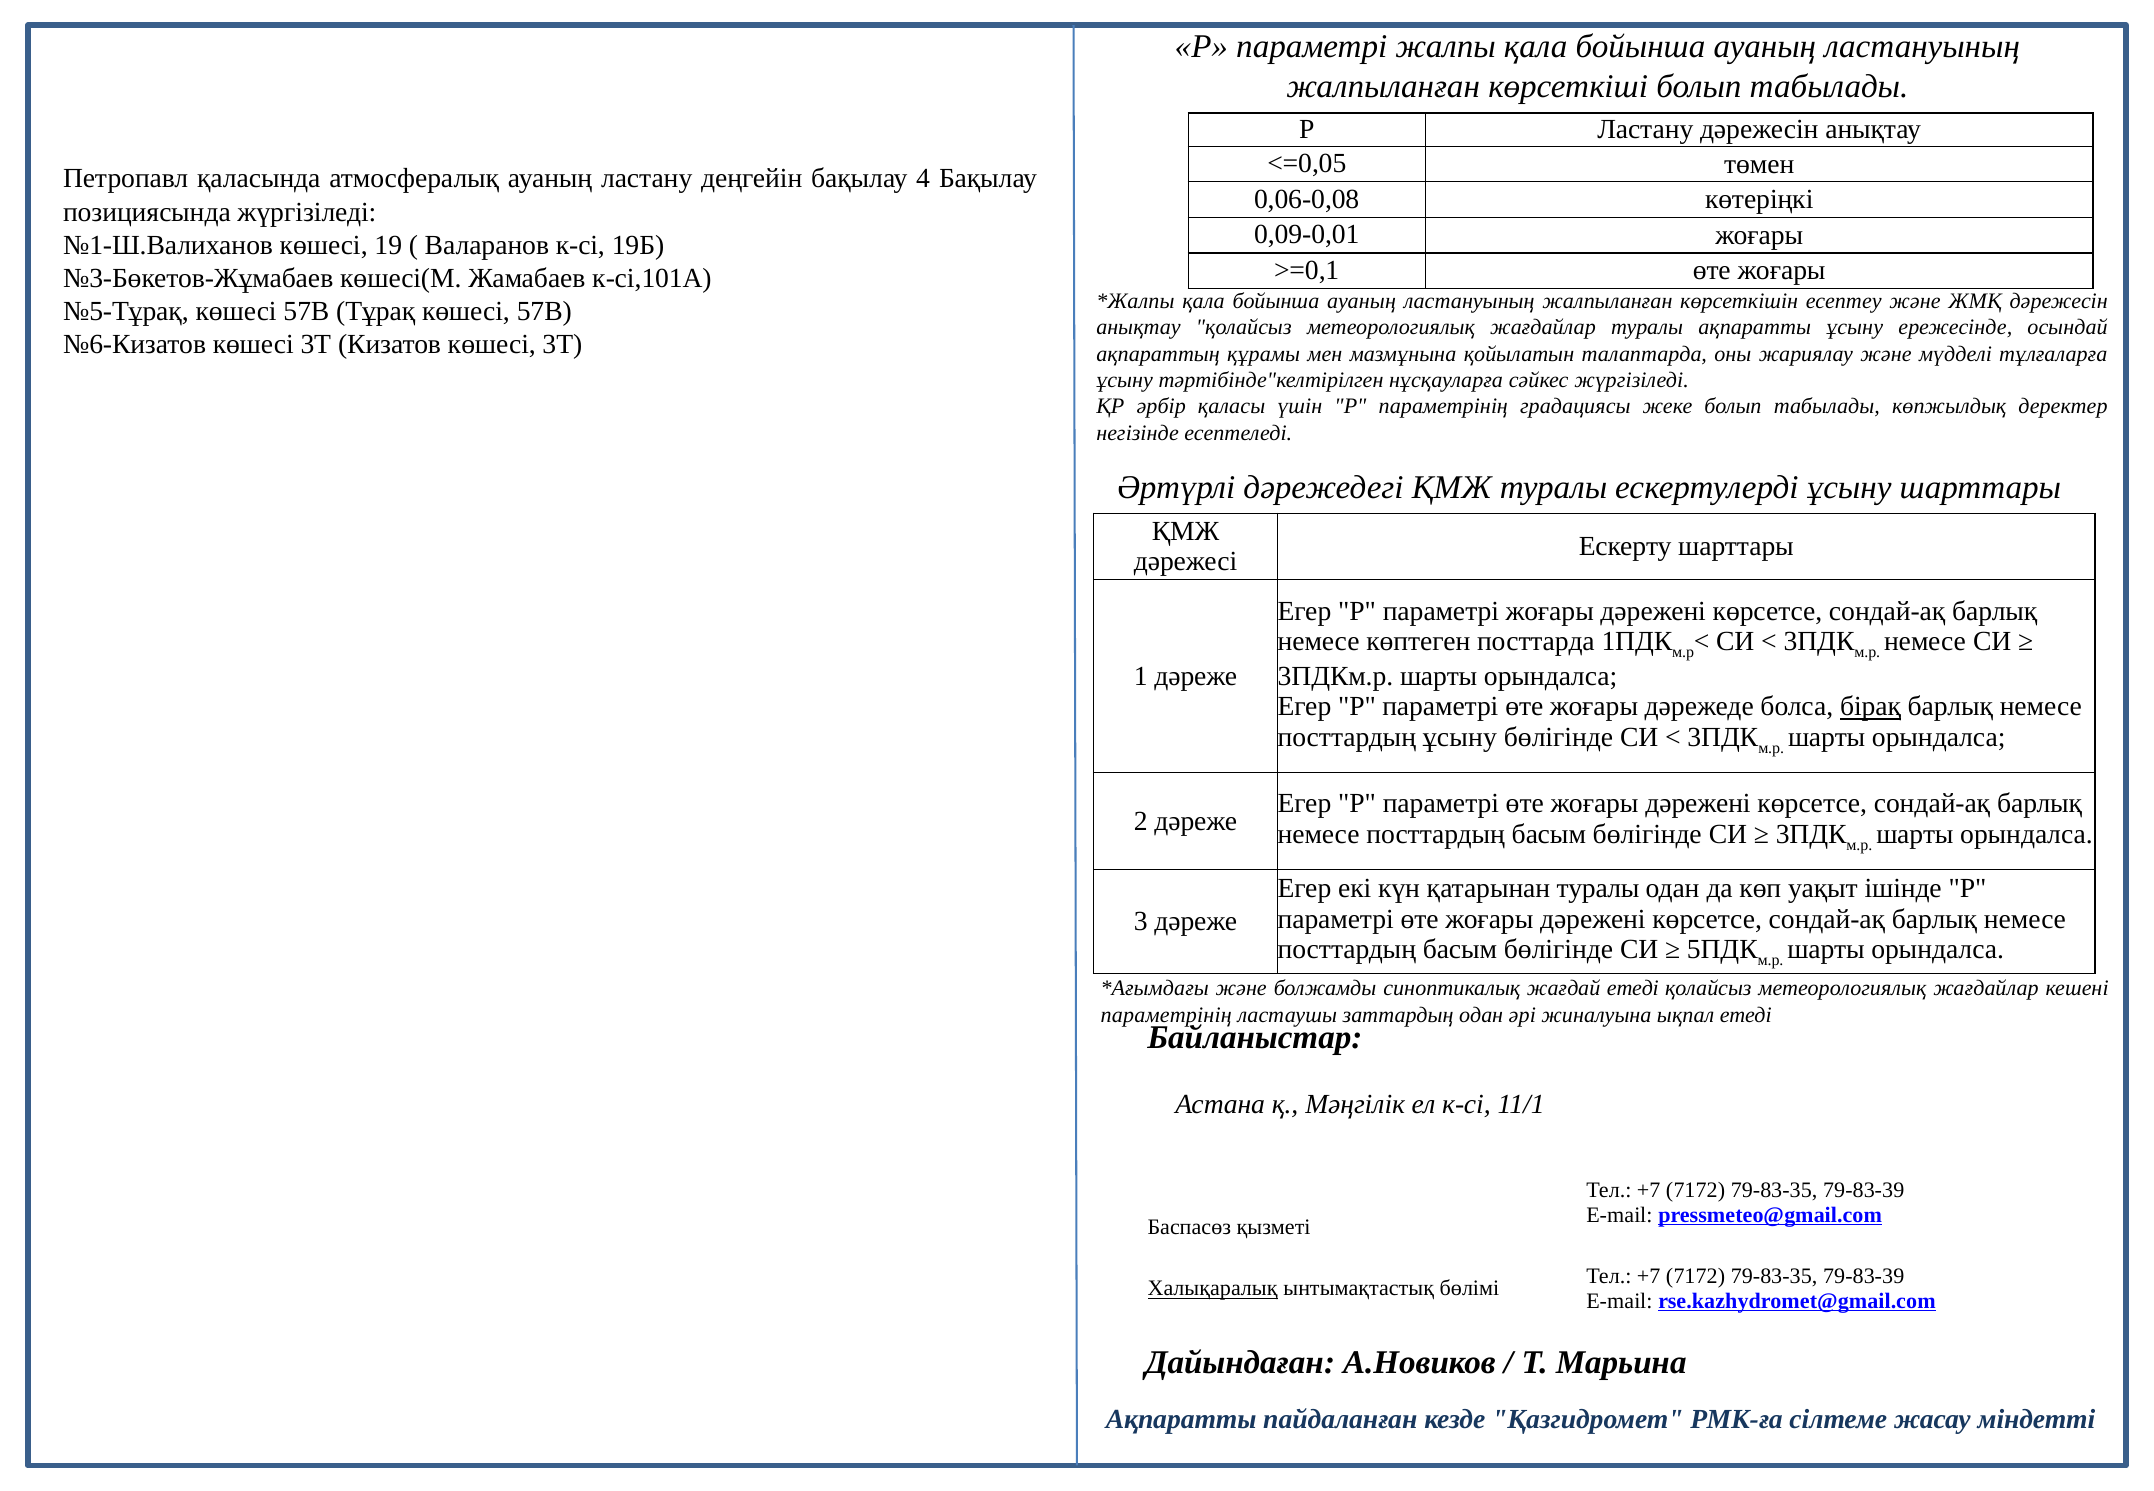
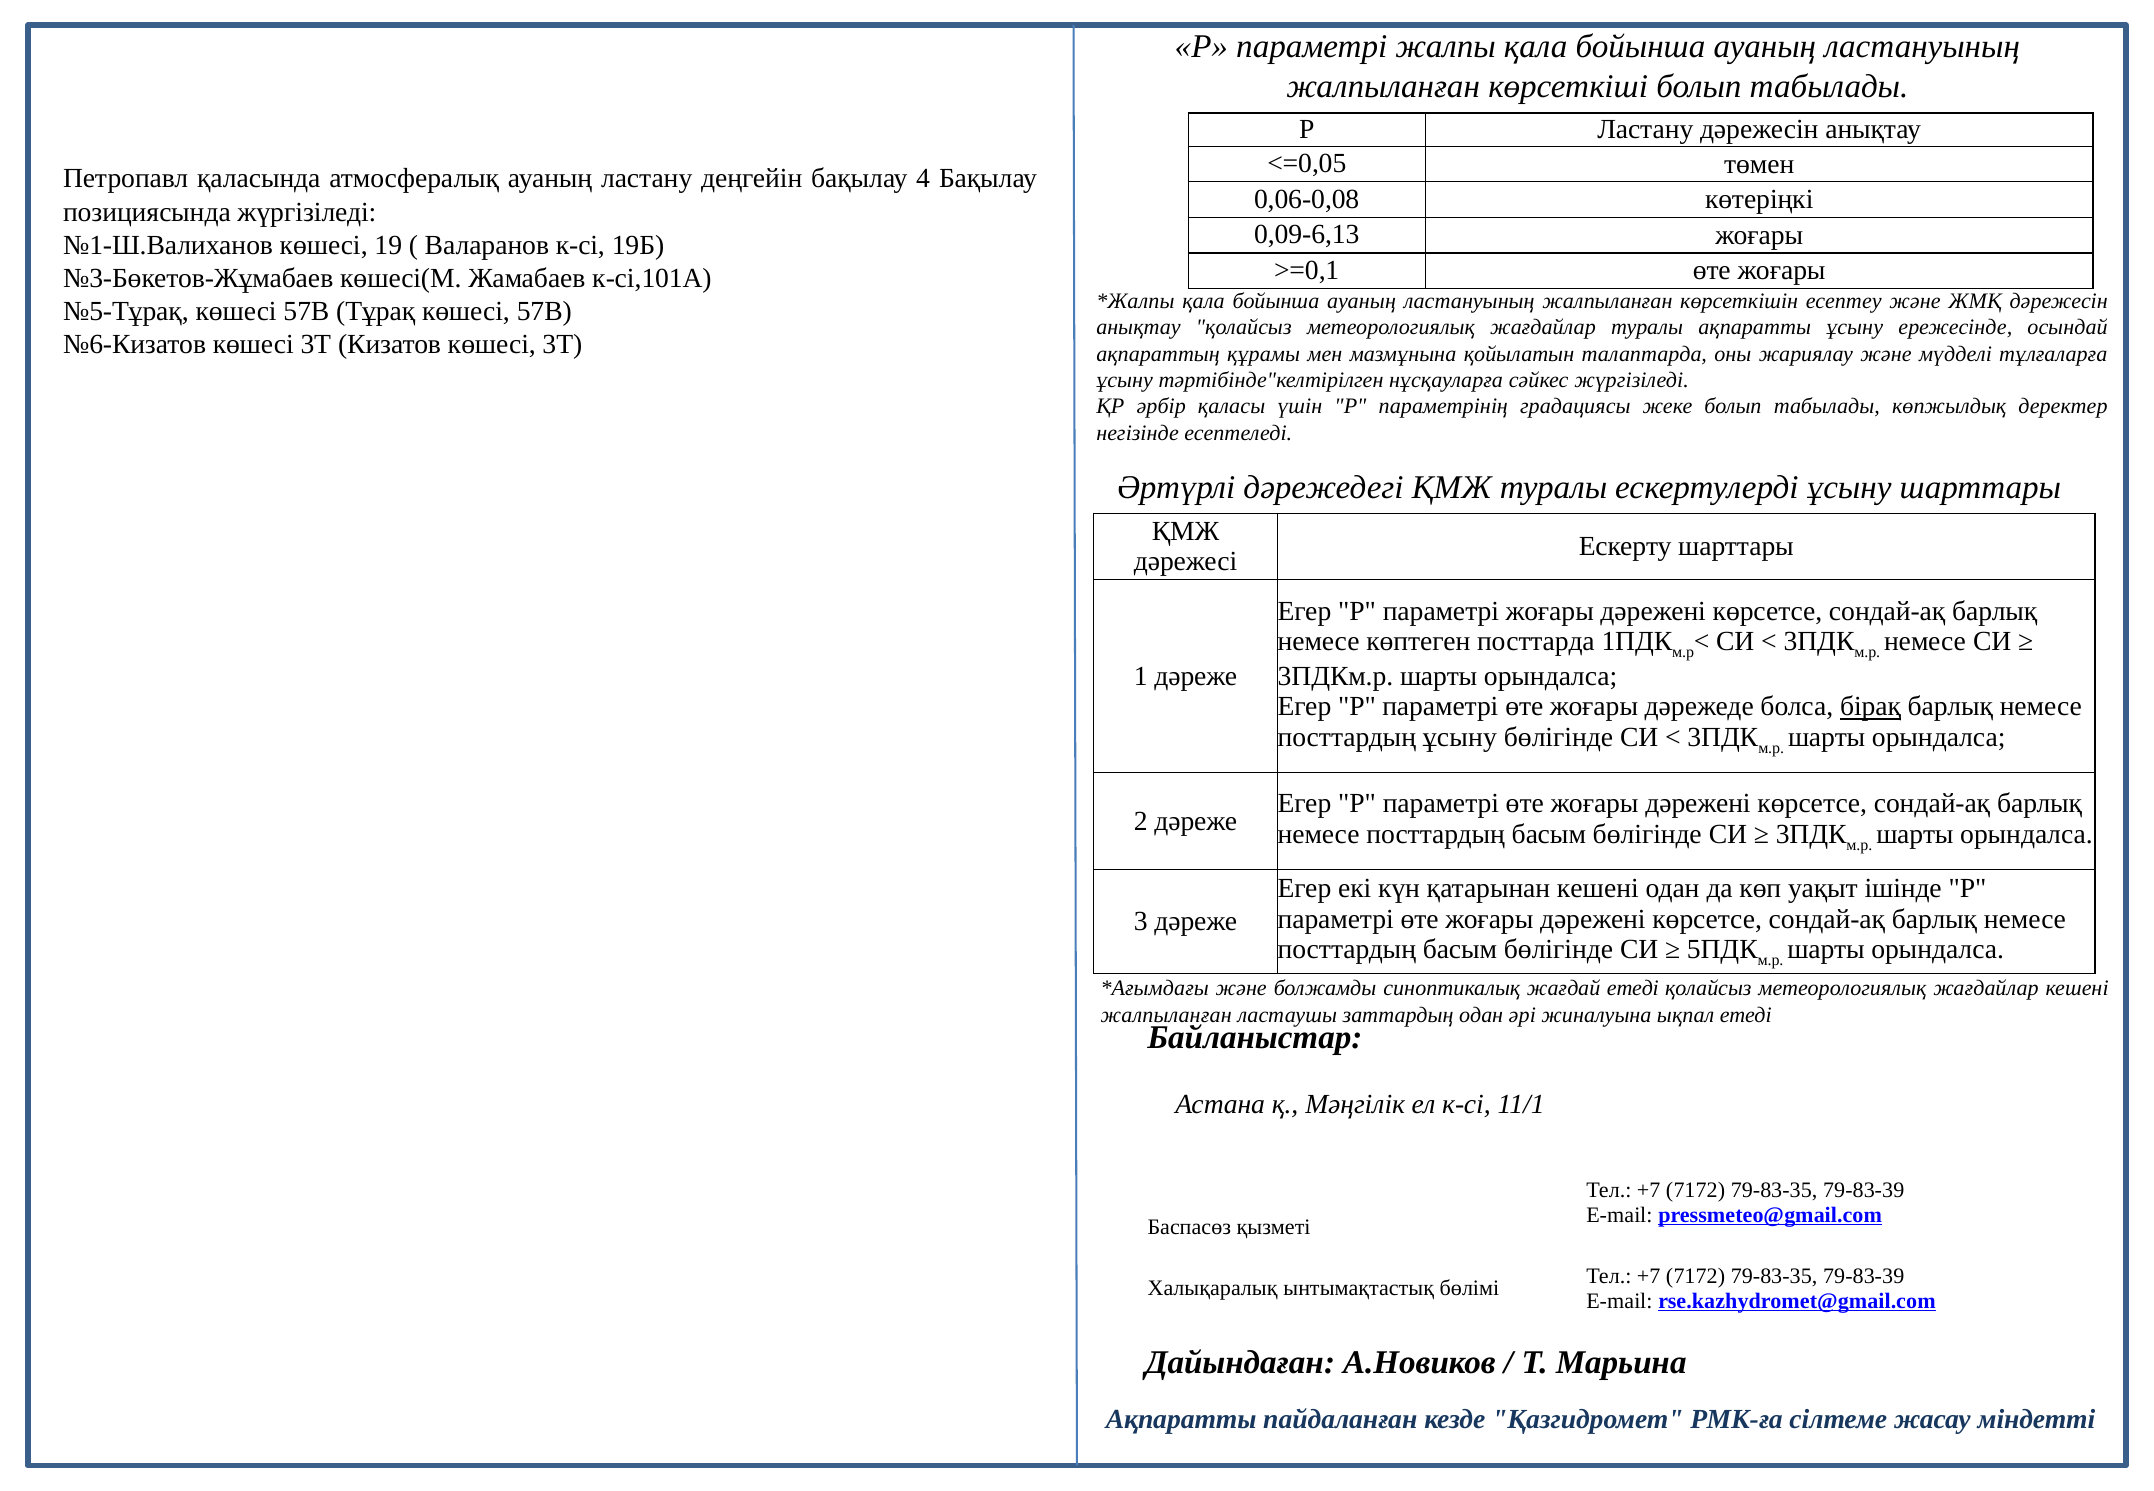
0,09-0,01: 0,09-0,01 -> 0,09-6,13 (1307, 235)
қатарынан туралы: туралы -> кешені (1598, 889)
параметрінің: параметрінің -> жалпыланған (1166, 1015)
Халықаралық underline: present -> none (1213, 1289)
